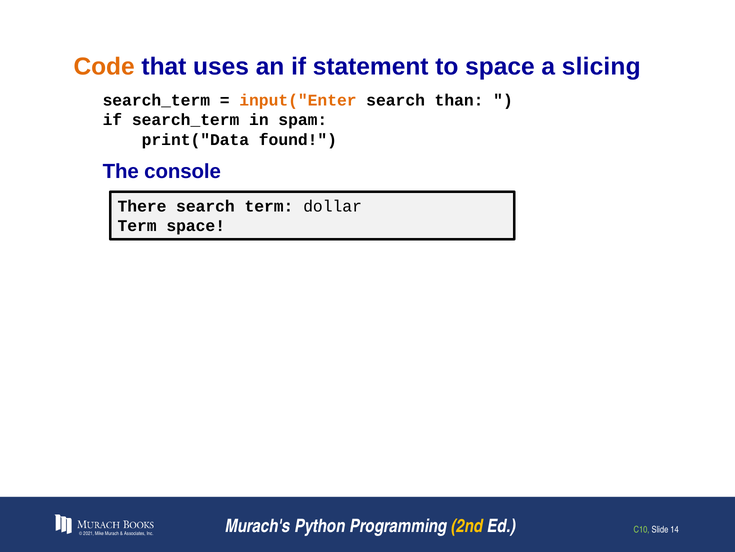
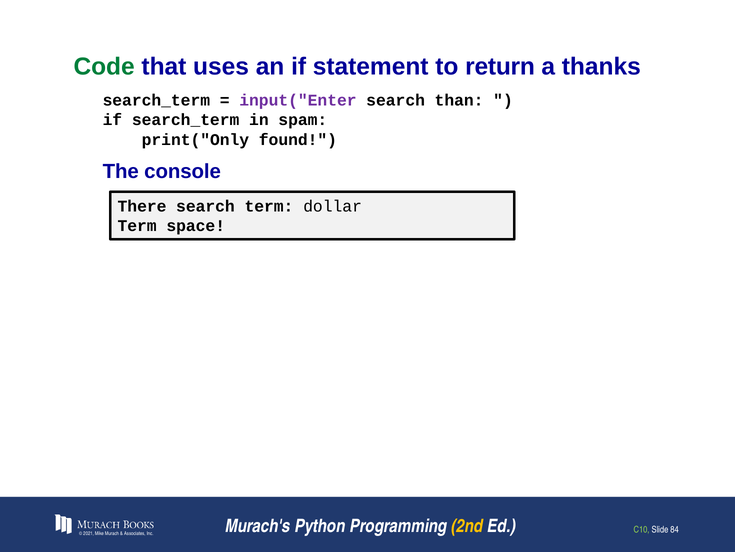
Code colour: orange -> green (104, 67)
to space: space -> return (500, 67)
slicing: slicing -> thanks (601, 67)
input("Enter colour: orange -> purple (298, 100)
print("Data: print("Data -> print("Only (195, 140)
14: 14 -> 84 (675, 529)
